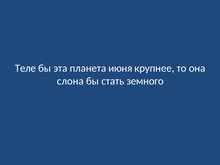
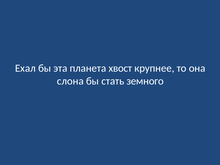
Теле: Теле -> Ехал (25, 68)
июня: июня -> хвост (120, 68)
